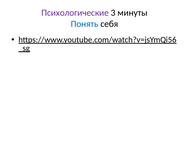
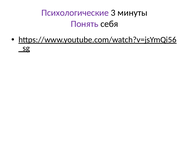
Понять colour: blue -> purple (85, 24)
